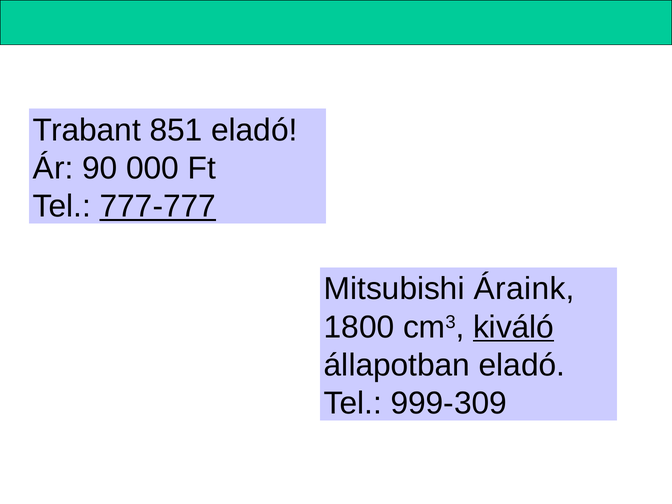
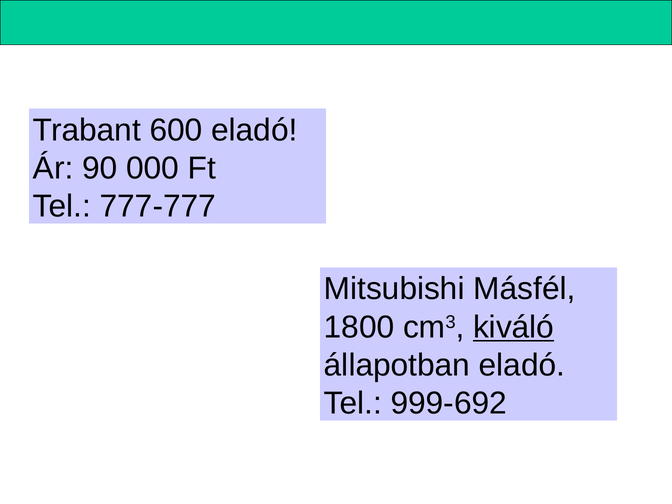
851: 851 -> 600 (176, 130)
777-777 underline: present -> none (158, 206)
Áraink: Áraink -> Másfél (524, 289)
999-309: 999-309 -> 999-692 (449, 403)
